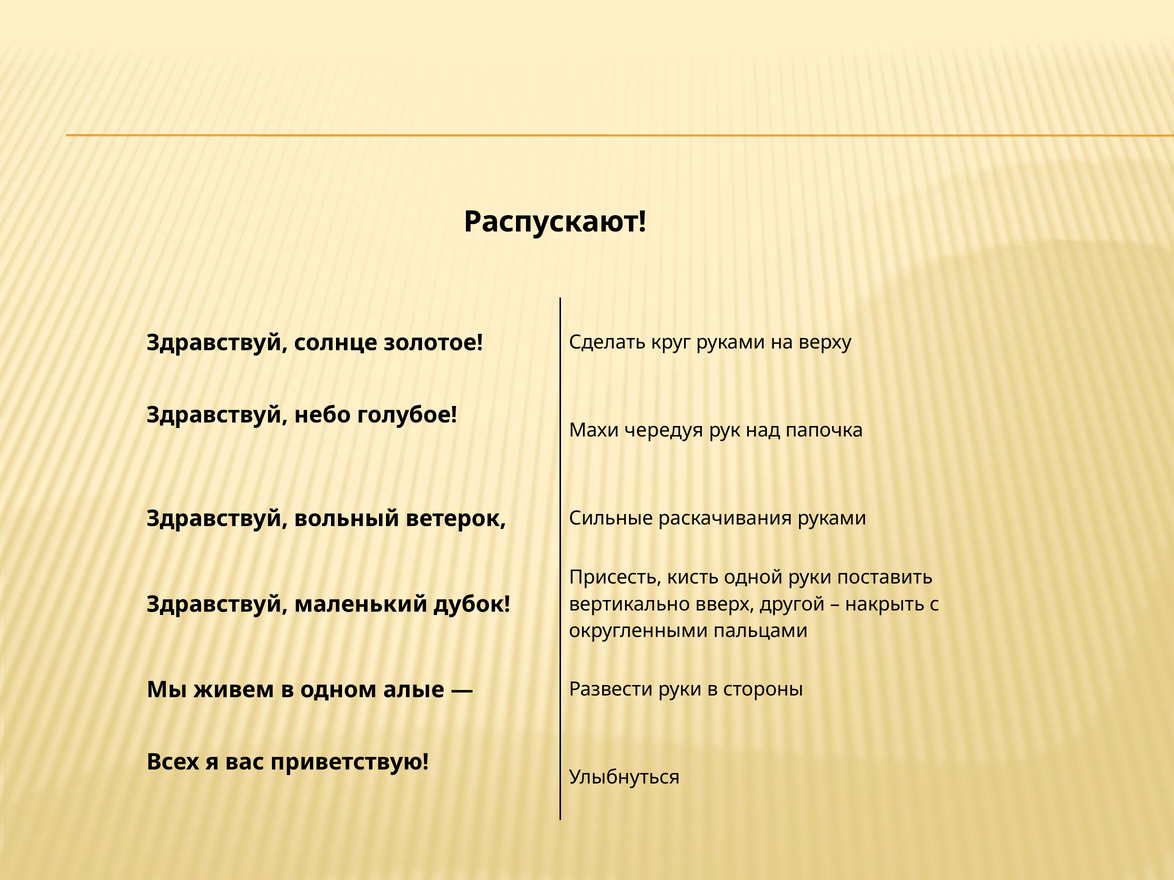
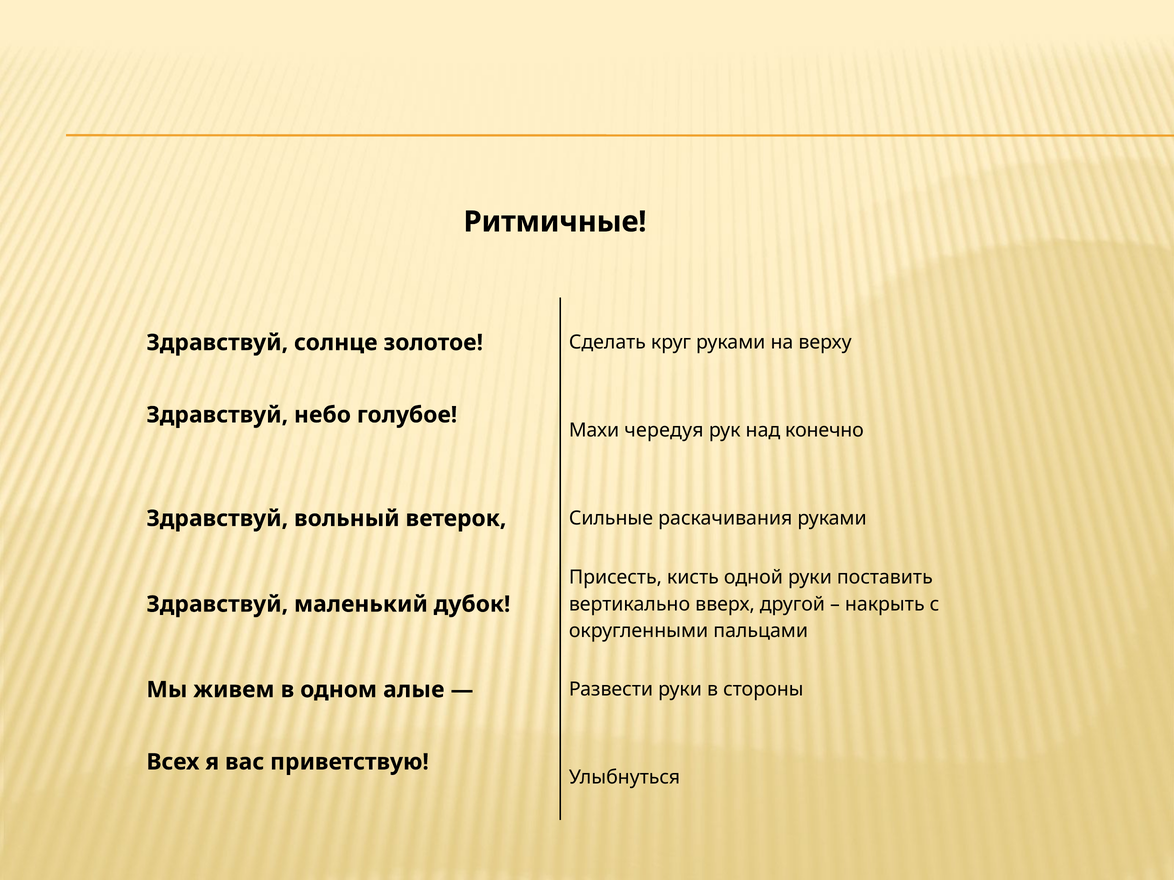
Распускают: Распускают -> Ритмичные (555, 222)
папочка: папочка -> конечно (824, 430)
